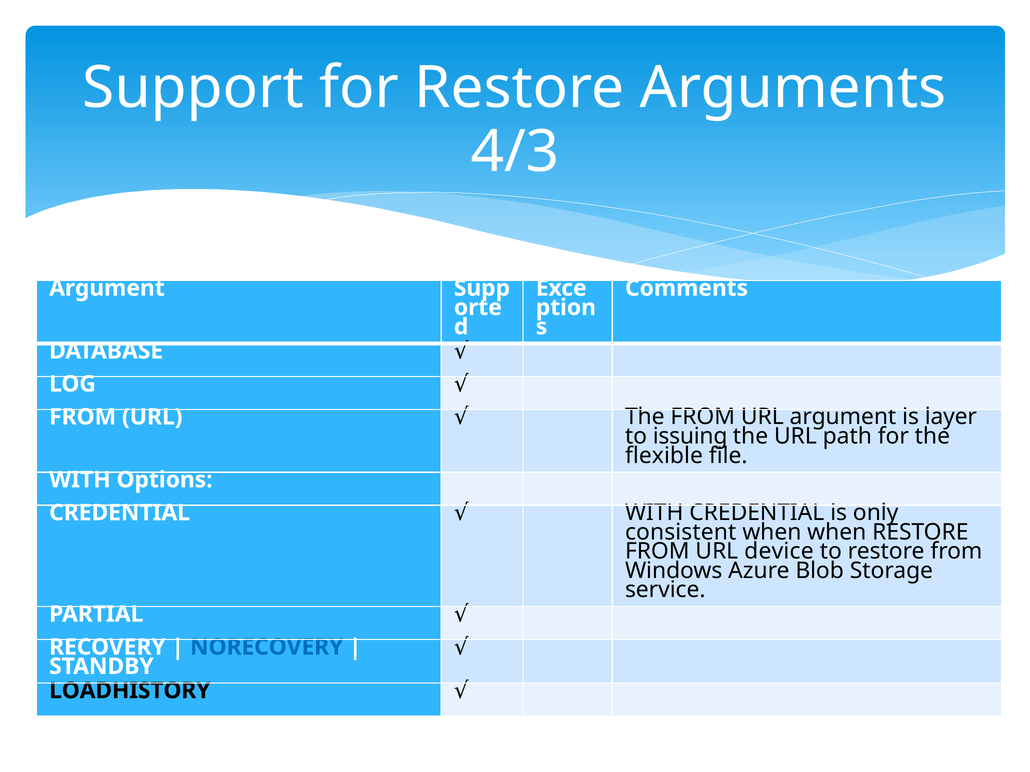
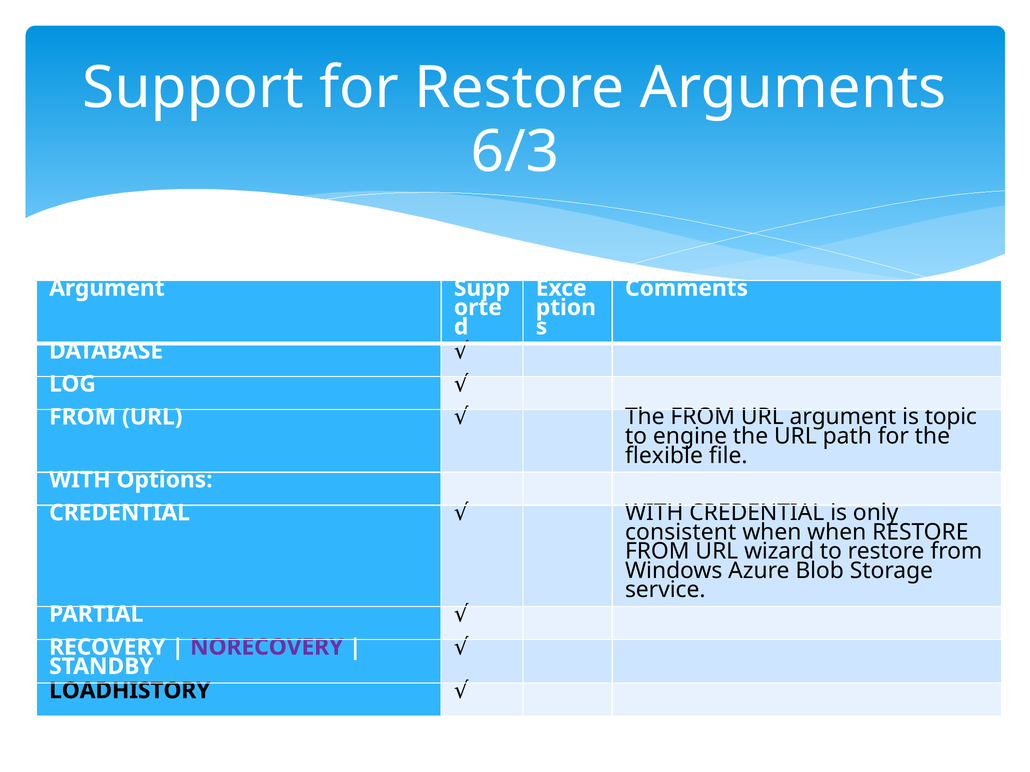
4/3: 4/3 -> 6/3 (515, 152)
layer: layer -> topic (951, 417)
issuing: issuing -> engine (690, 436)
device: device -> wizard (779, 552)
NORECOVERY colour: blue -> purple (267, 648)
